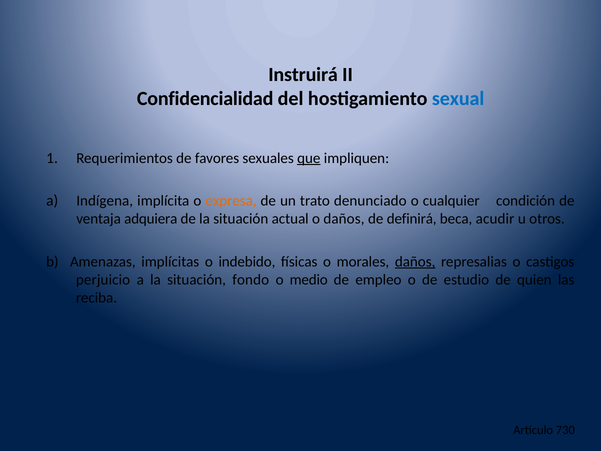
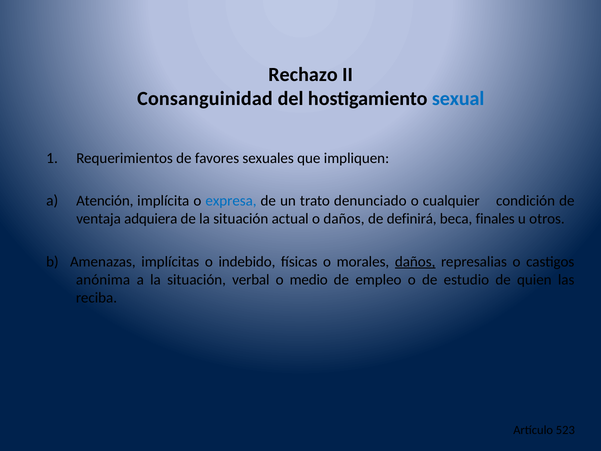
Instruirá: Instruirá -> Rechazo (303, 74)
Confidencialidad: Confidencialidad -> Consanguinidad (205, 99)
que underline: present -> none (309, 158)
Indígena: Indígena -> Atención (105, 201)
expresa colour: orange -> blue (231, 201)
acudir: acudir -> finales (495, 219)
perjuicio: perjuicio -> anónima (103, 280)
fondo: fondo -> verbal (251, 280)
730: 730 -> 523 (565, 430)
